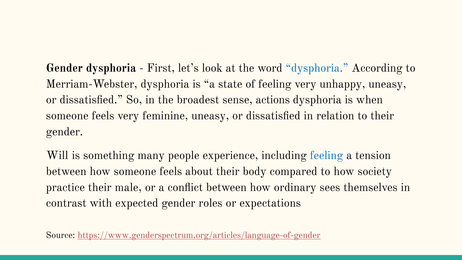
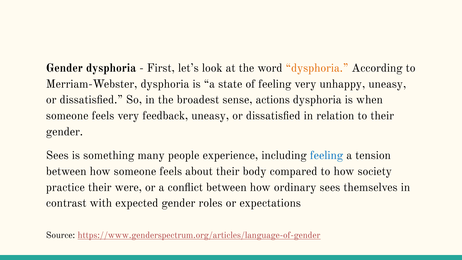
dysphoria colour: blue -> orange (317, 68)
feminine: feminine -> feedback (165, 116)
Will: Will -> Sees (57, 155)
male: male -> were (128, 187)
